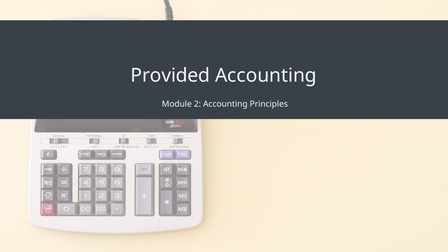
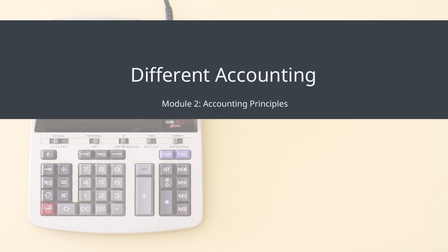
Provided: Provided -> Different (170, 76)
